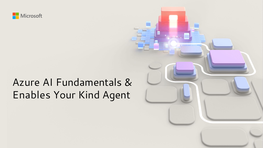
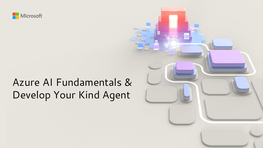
Enables: Enables -> Develop (32, 95)
